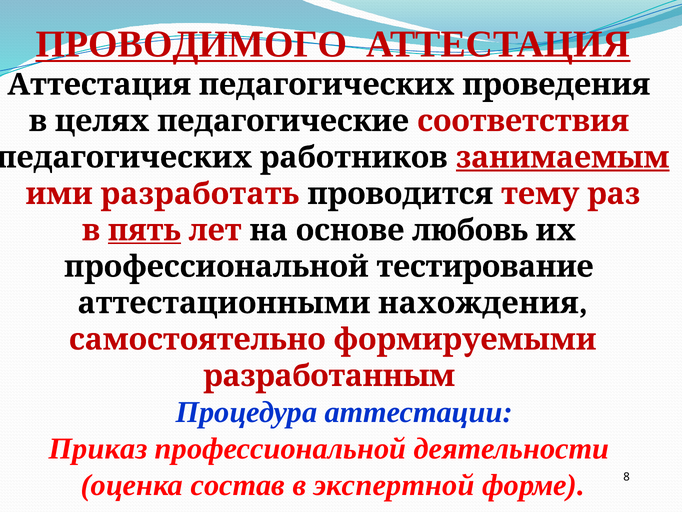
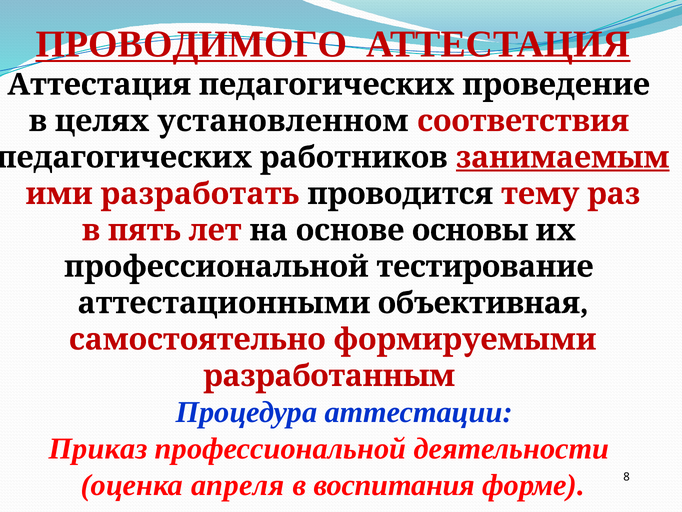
проведения: проведения -> проведение (556, 85)
педагогические: педагогические -> установленном (283, 121)
пять underline: present -> none (144, 230)
любовь: любовь -> основы (470, 230)
нахождения: нахождения -> объективная (483, 303)
состав: состав -> апреля (238, 485)
экспертной: экспертной -> воспитания (394, 485)
